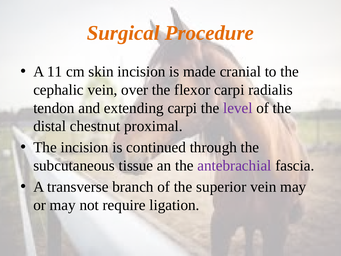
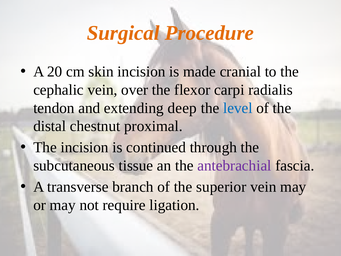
11: 11 -> 20 (55, 72)
extending carpi: carpi -> deep (182, 108)
level colour: purple -> blue (238, 108)
